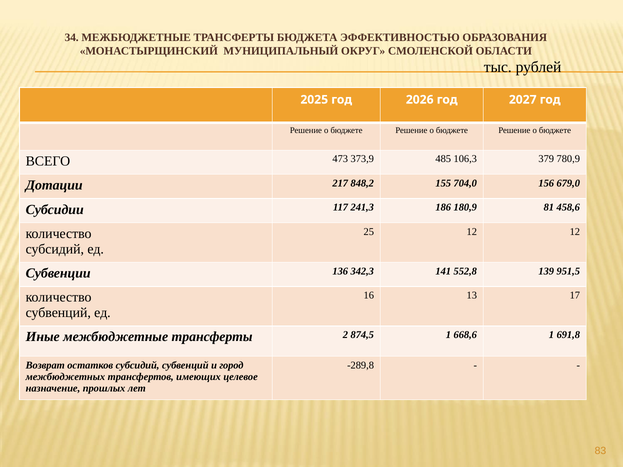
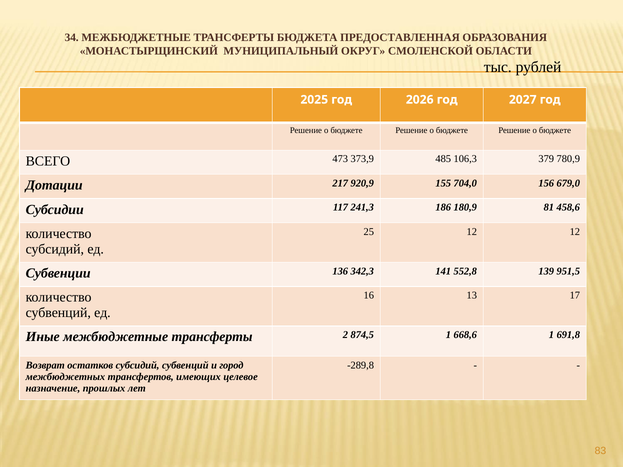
ЭФФЕКТИВНОСТЬЮ: ЭФФЕКТИВНОСТЬЮ -> ПРЕДОСТАВЛЕННАЯ (400, 38)
848,2: 848,2 -> 920,9 (362, 183)
